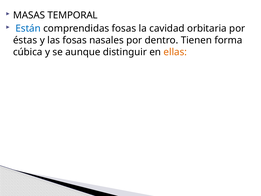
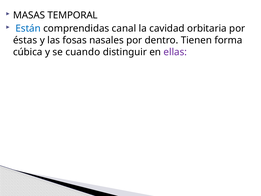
comprendidas fosas: fosas -> canal (124, 28)
aunque: aunque -> cuando (83, 52)
ellas colour: orange -> purple (175, 52)
